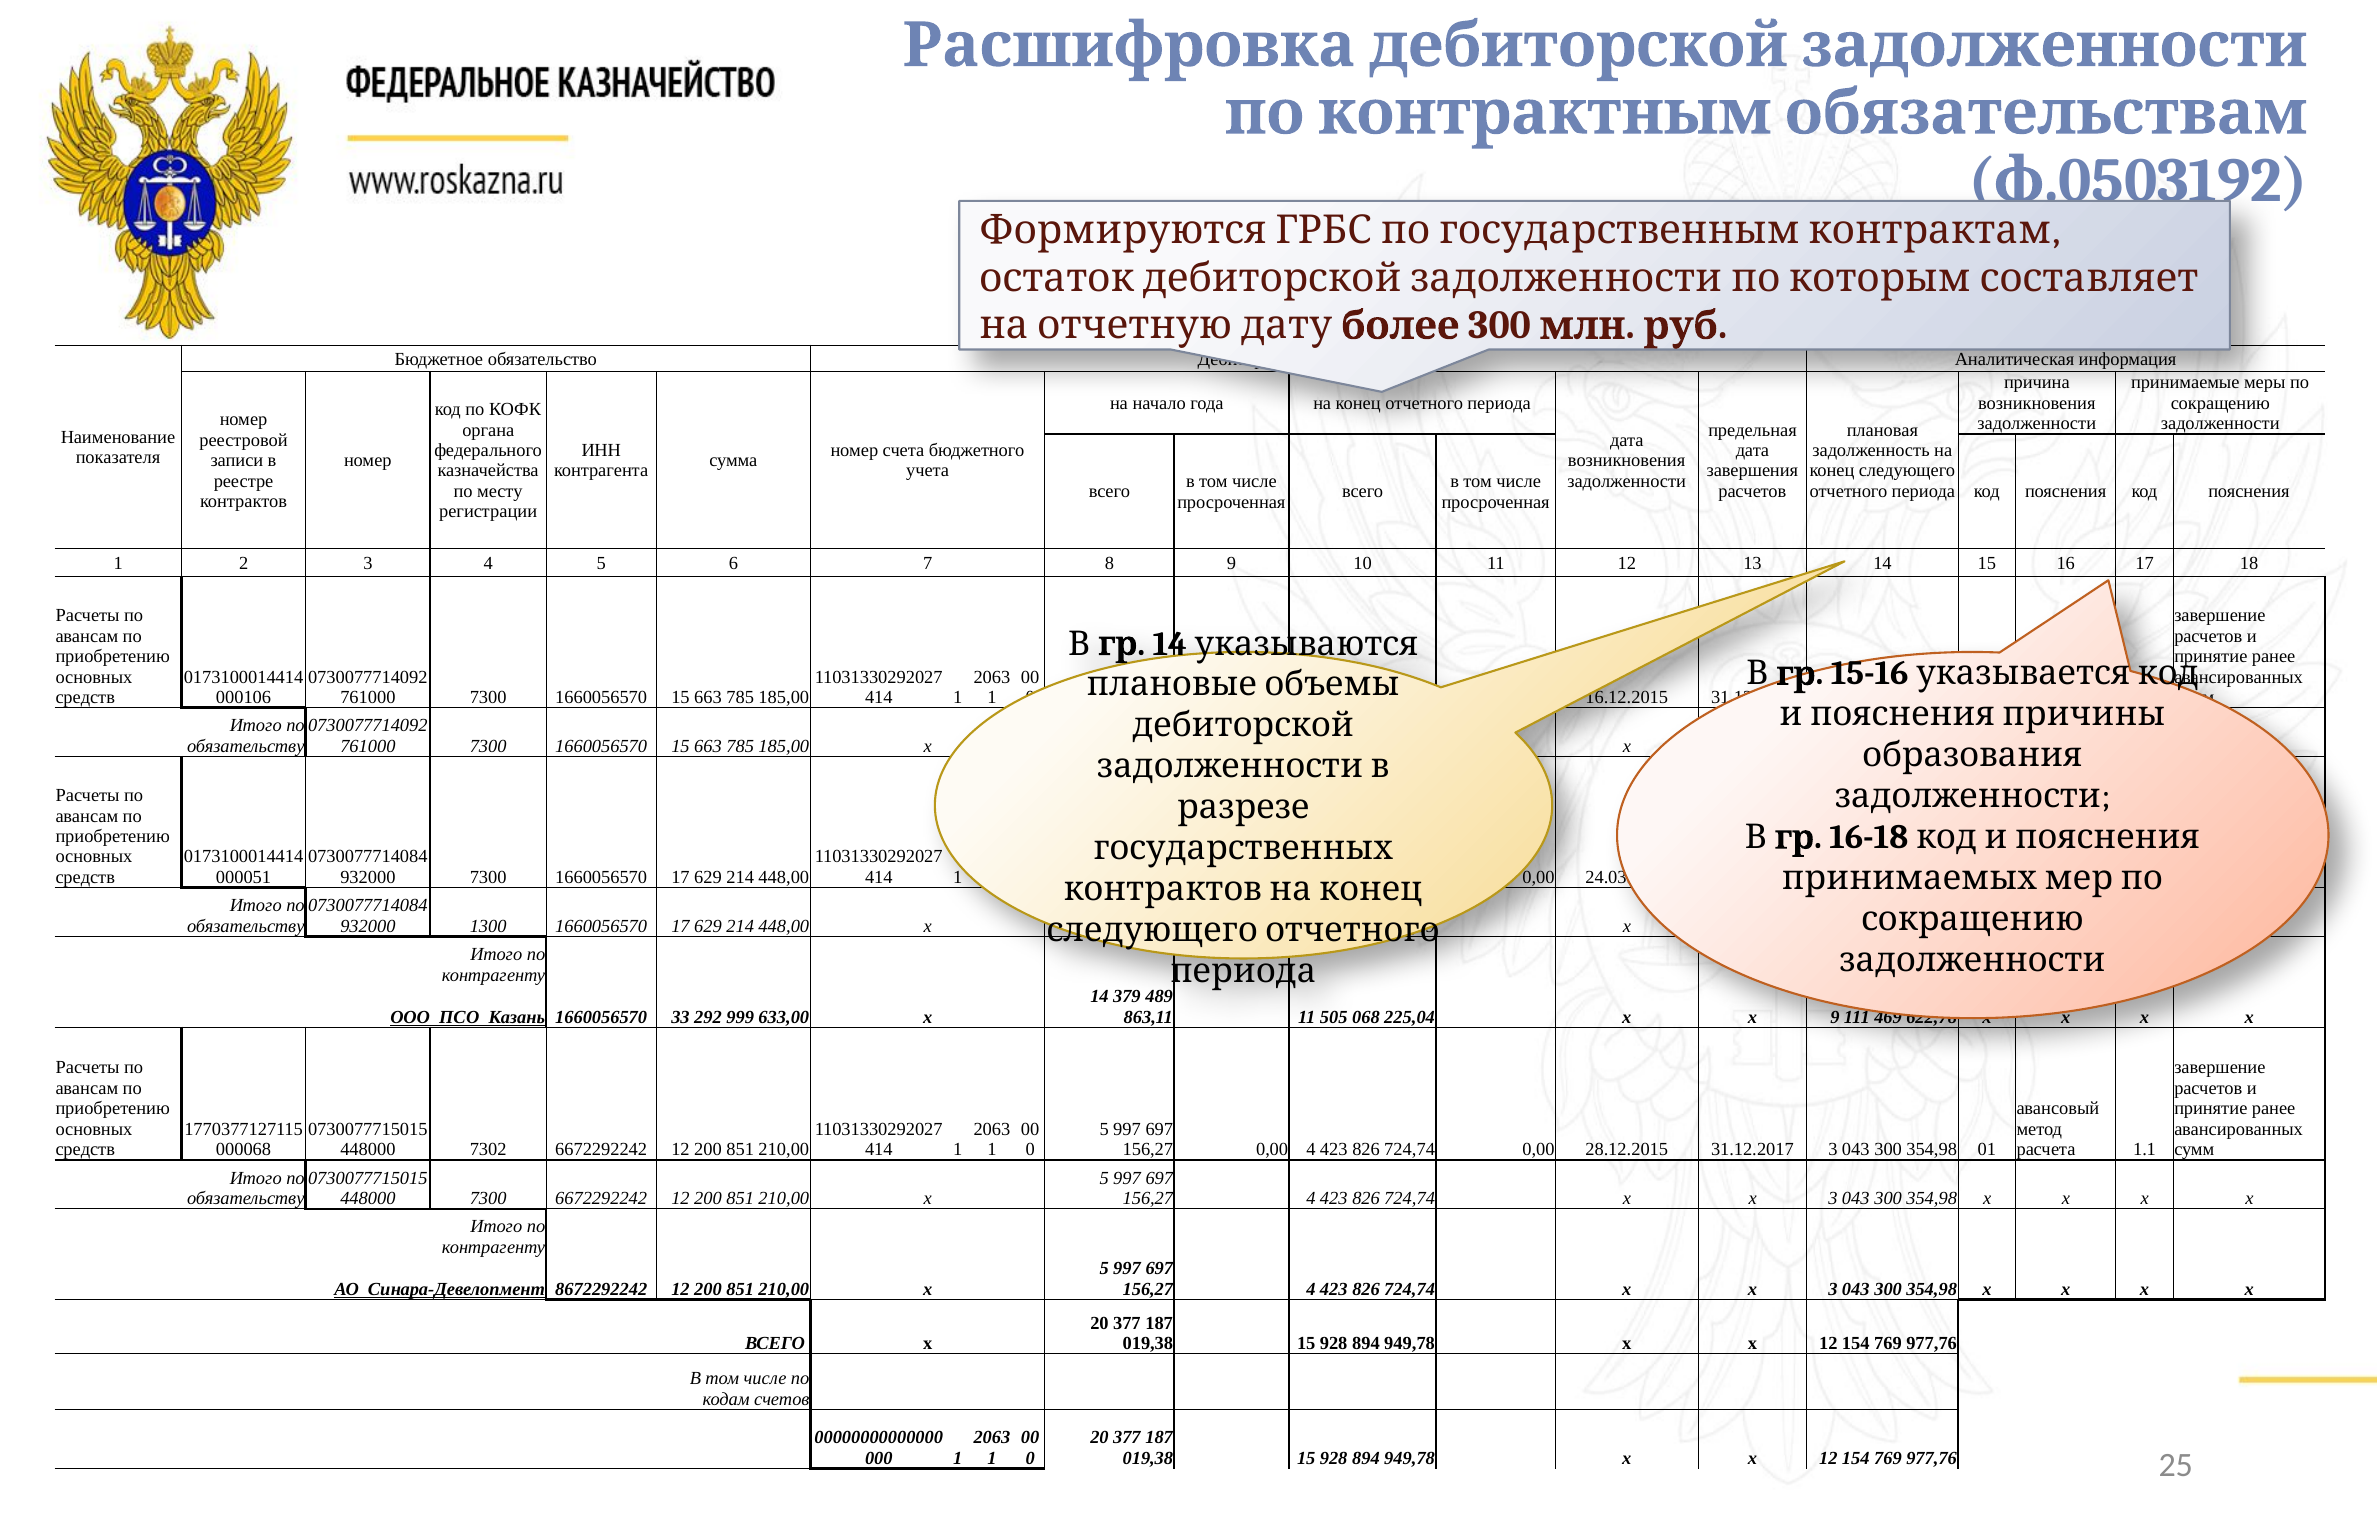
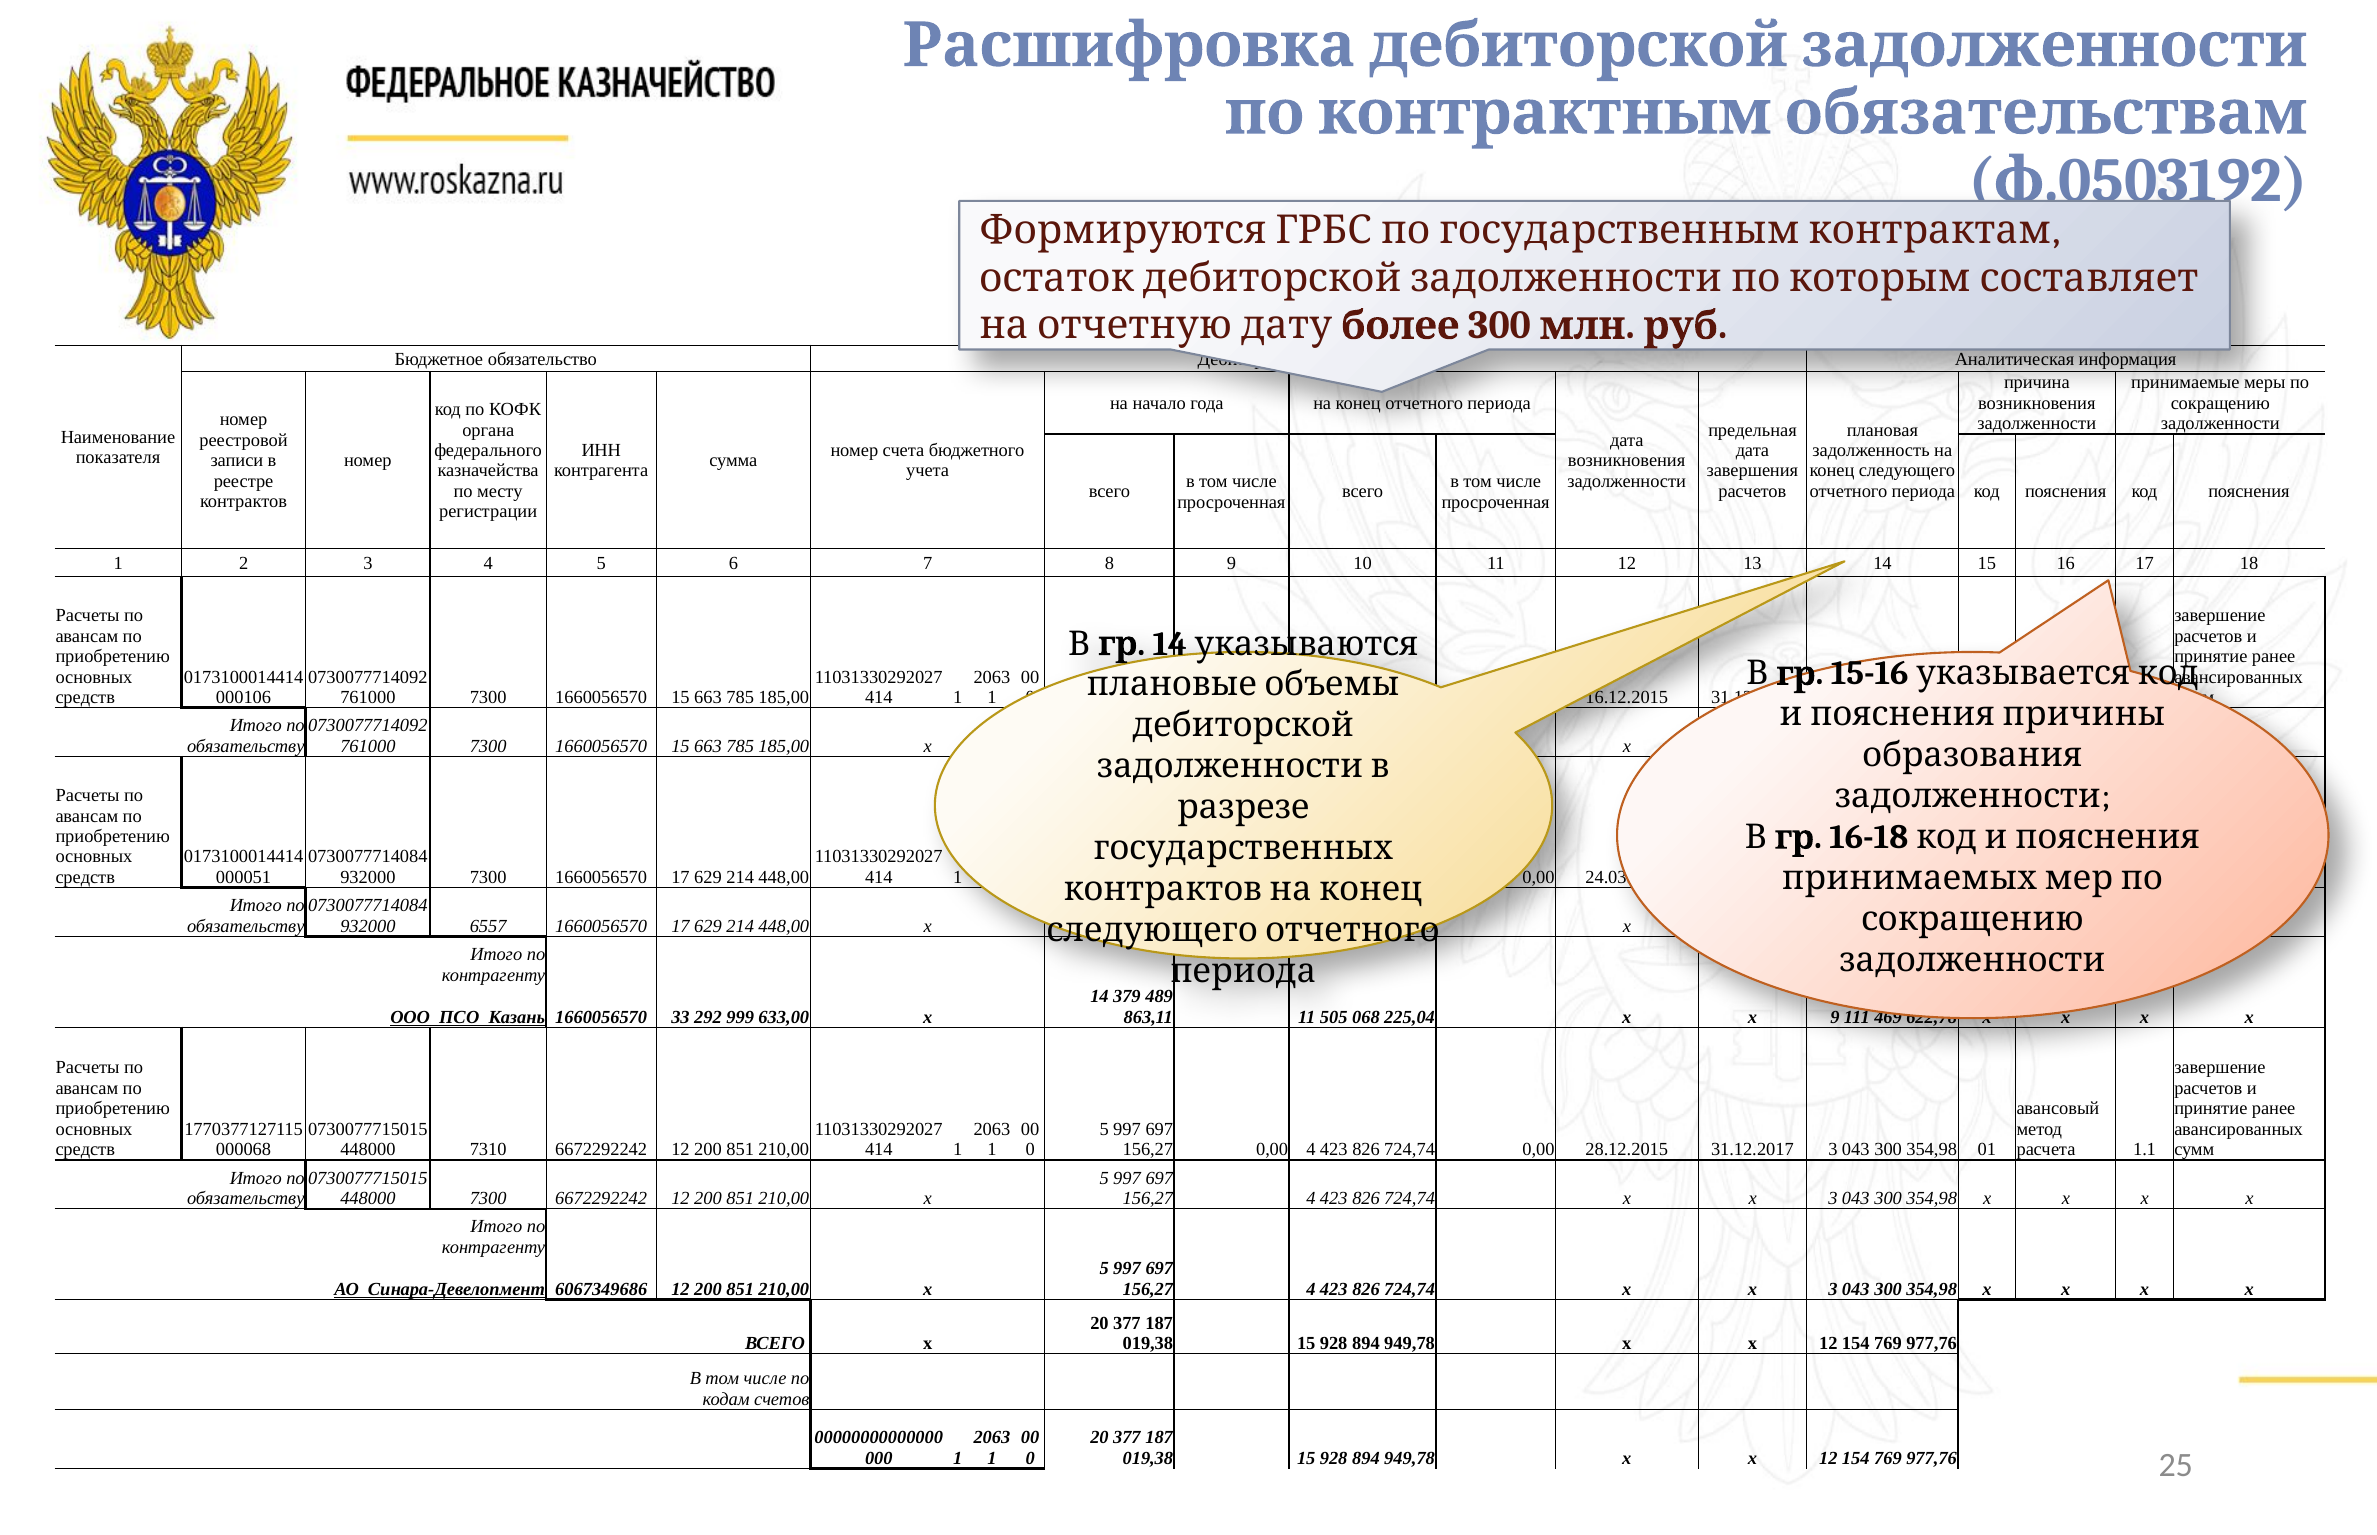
1300: 1300 -> 6557 (488, 926)
7302: 7302 -> 7310 (488, 1150)
8672292242: 8672292242 -> 6067349686 (601, 1289)
